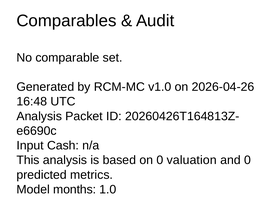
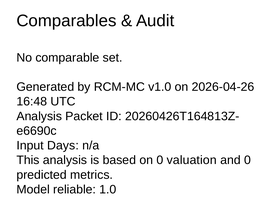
Cash: Cash -> Days (63, 146)
months: months -> reliable (75, 190)
